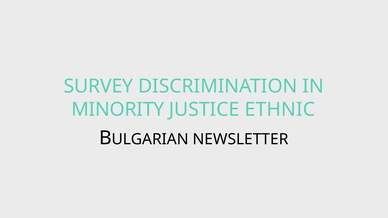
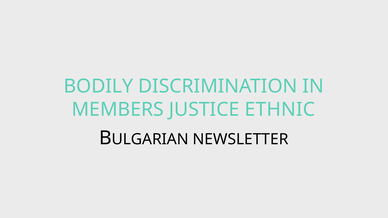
SURVEY: SURVEY -> BODILY (98, 86)
MINORITY: MINORITY -> MEMBERS (118, 109)
